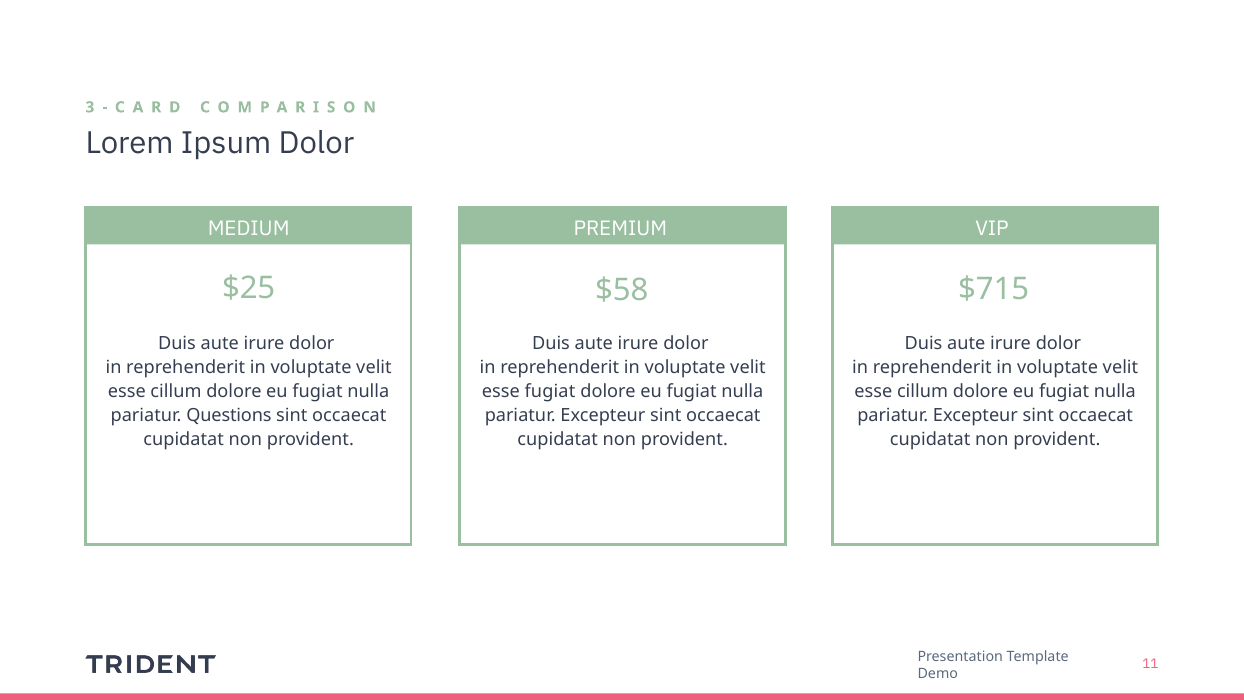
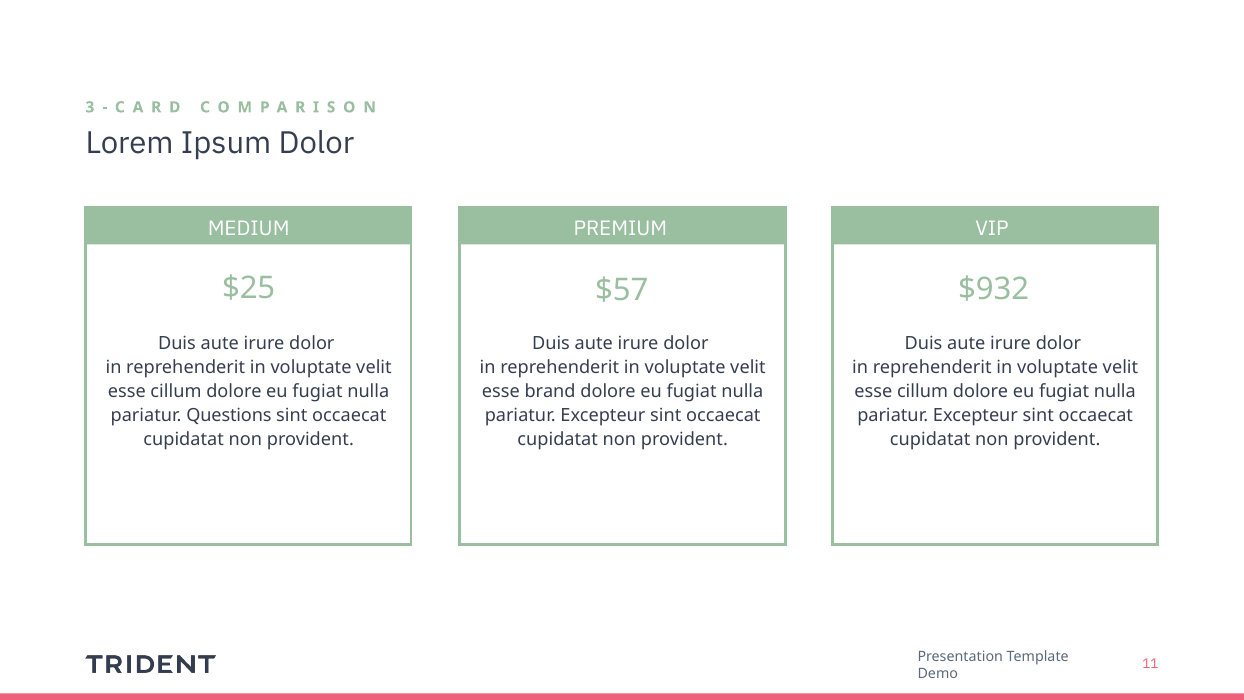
$58: $58 -> $57 (622, 290)
$715: $715 -> $932 (994, 289)
esse fugiat: fugiat -> brand (550, 391)
